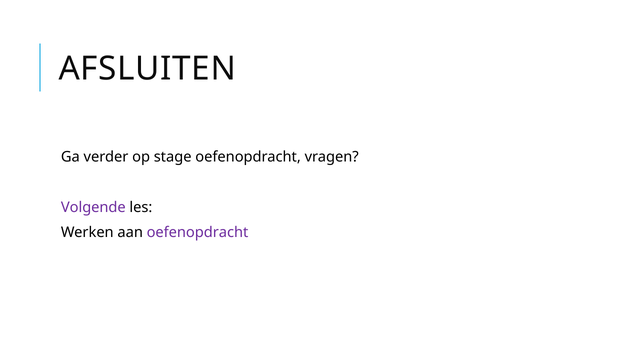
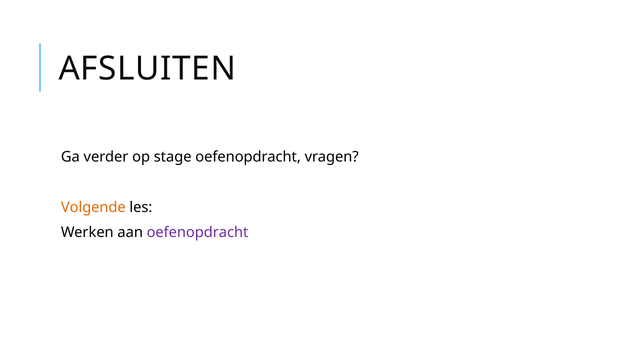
Volgende colour: purple -> orange (93, 207)
